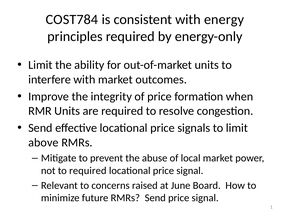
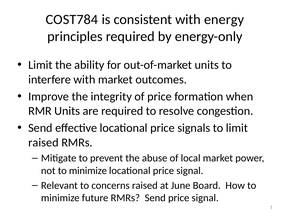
above: above -> raised (43, 143)
not to required: required -> minimize (88, 171)
